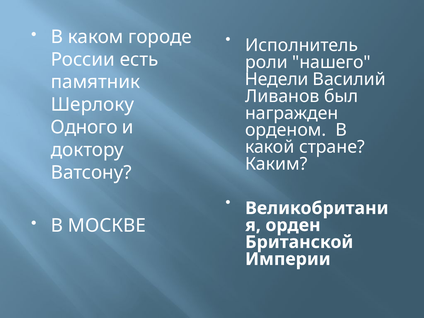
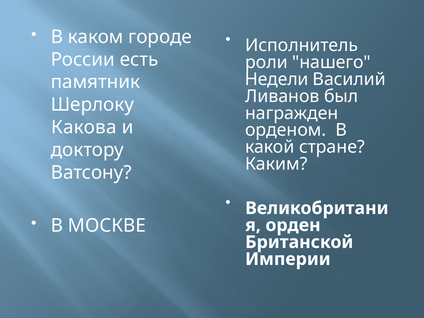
Одного: Одного -> Какова (84, 127)
